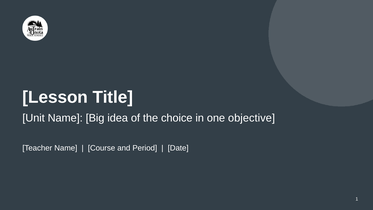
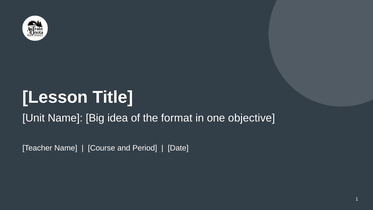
choice: choice -> format (177, 118)
